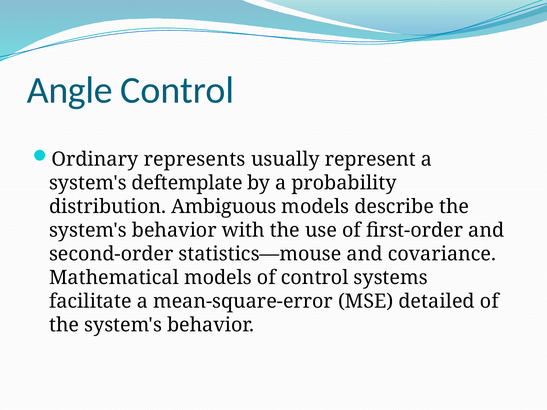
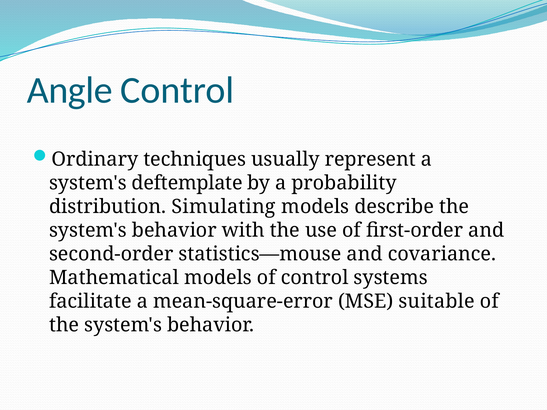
represents: represents -> techniques (195, 159)
Ambiguous: Ambiguous -> Simulating (224, 207)
detailed: detailed -> suitable (437, 301)
